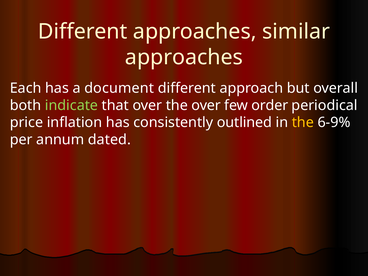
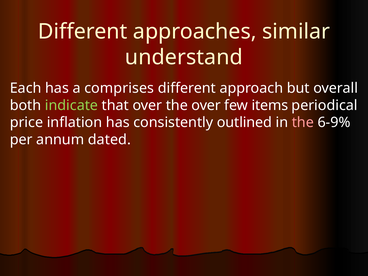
approaches: approaches -> understand (184, 57)
document: document -> comprises (119, 88)
order: order -> items (270, 105)
the colour: yellow -> pink (303, 122)
